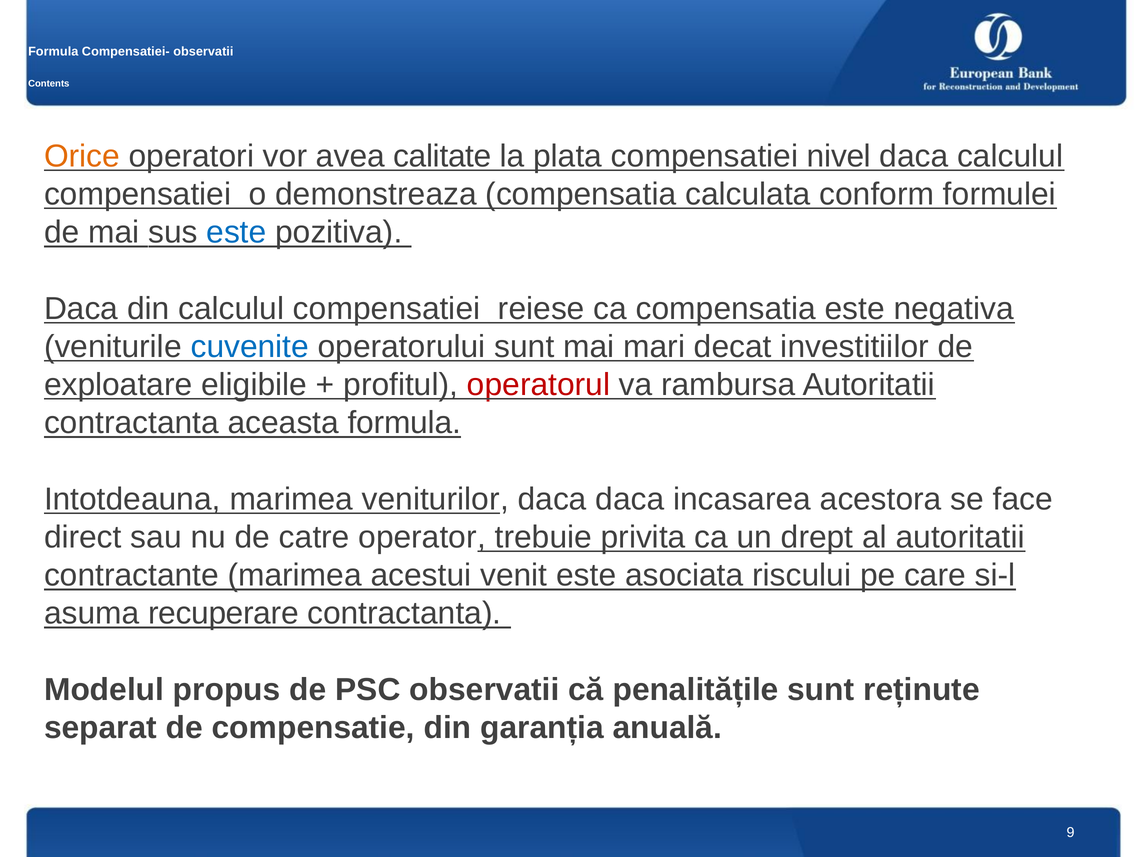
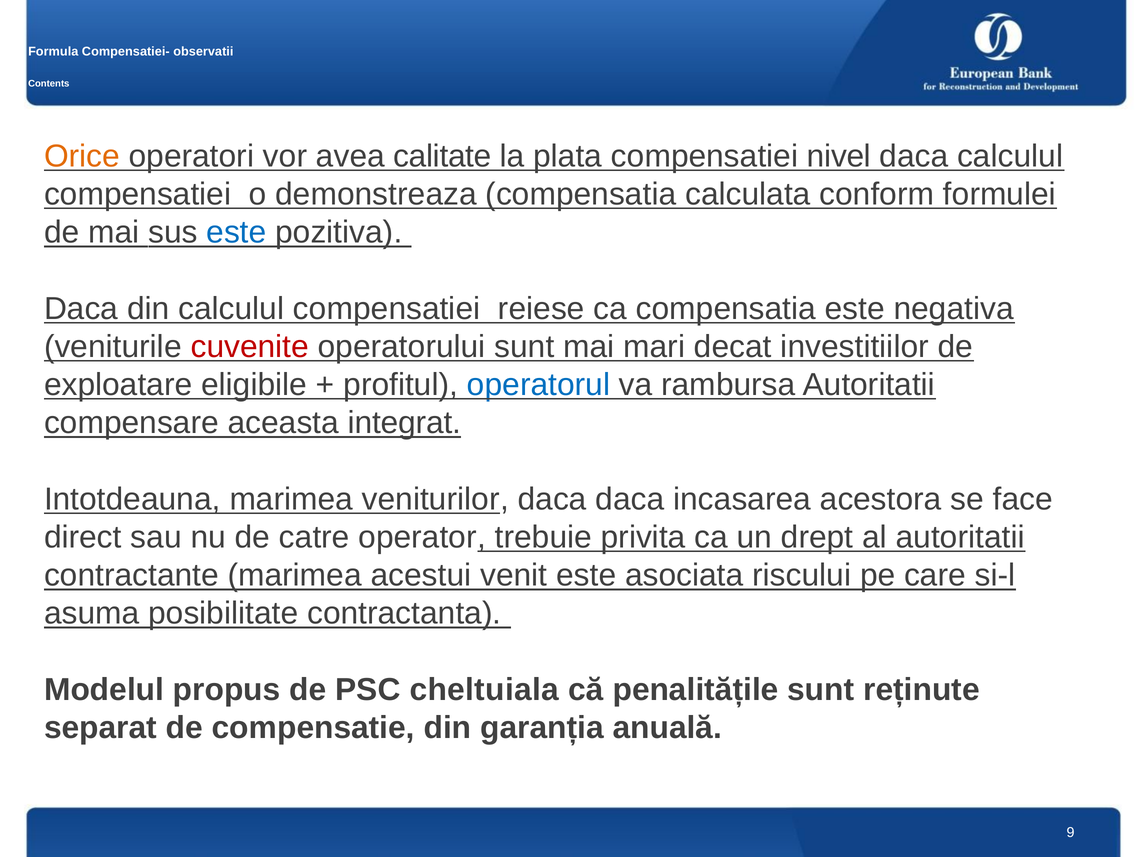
cuvenite colour: blue -> red (250, 347)
operatorul colour: red -> blue (539, 385)
contractanta: contractanta -> compensare (131, 423)
aceasta formula: formula -> integrat (404, 423)
recuperare: recuperare -> posibilitate (223, 614)
PSC observatii: observatii -> cheltuiala (484, 690)
